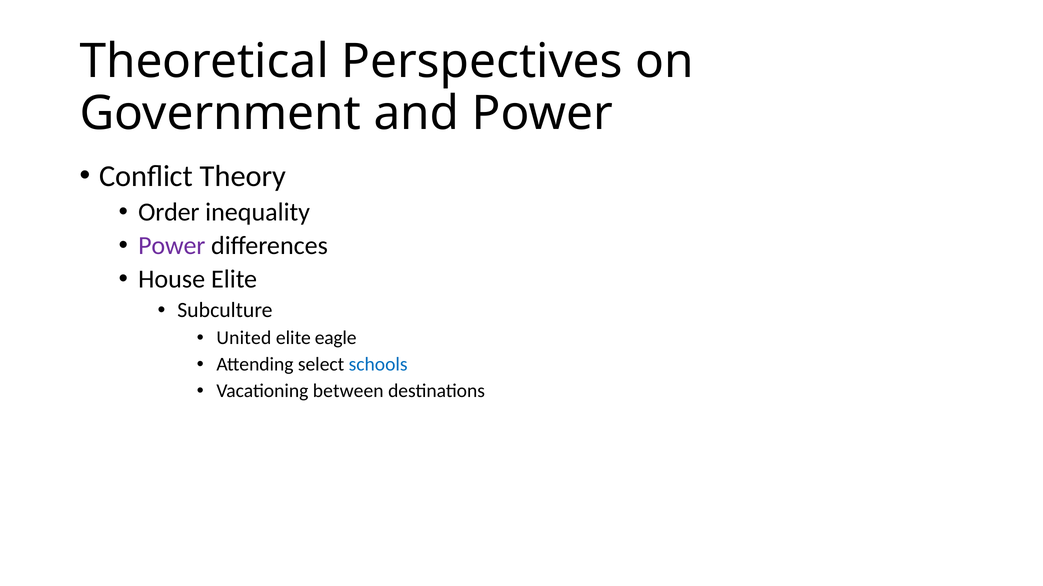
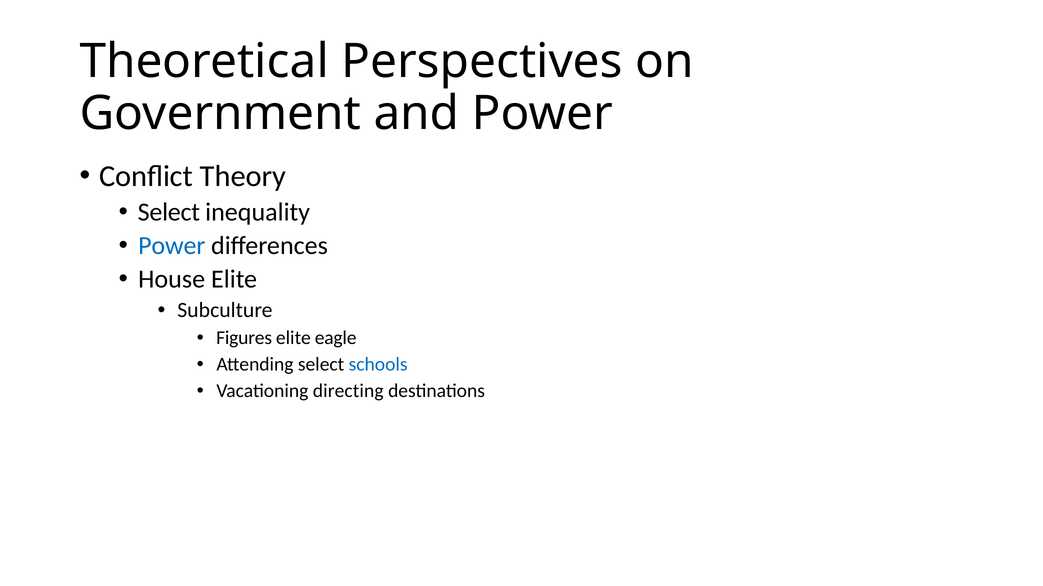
Order: Order -> Select (169, 212)
Power colour: purple -> blue (172, 246)
United: United -> Figures (244, 338)
between: between -> directing (348, 392)
